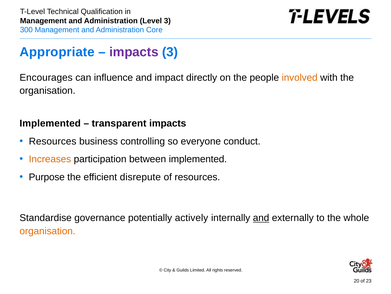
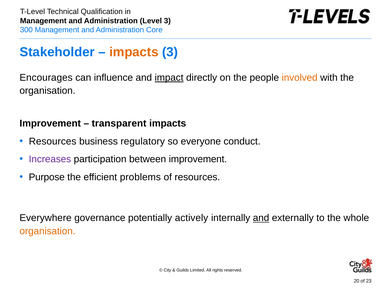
Appropriate: Appropriate -> Stakeholder (57, 52)
impacts colour: purple -> orange (134, 52)
impact underline: none -> present (169, 77)
Implemented: Implemented -> Improvement (50, 123)
controlling: controlling -> regulatory (143, 141)
Increases colour: orange -> purple (50, 159)
between implemented: implemented -> improvement (198, 159)
disrepute: disrepute -> problems (140, 177)
Standardise: Standardise -> Everywhere (46, 217)
